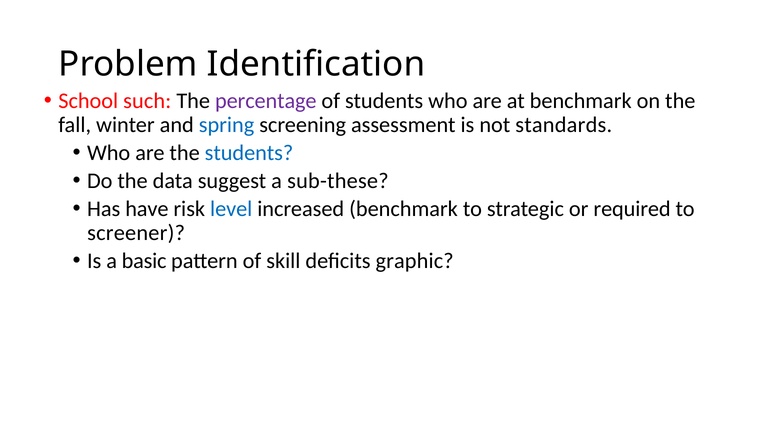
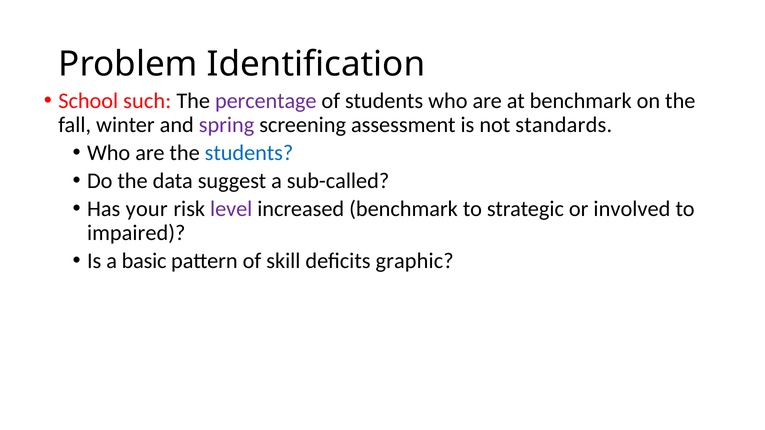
spring colour: blue -> purple (227, 125)
sub-these: sub-these -> sub-called (338, 181)
have: have -> your (147, 209)
level colour: blue -> purple (231, 209)
required: required -> involved (632, 209)
screener: screener -> impaired (136, 233)
